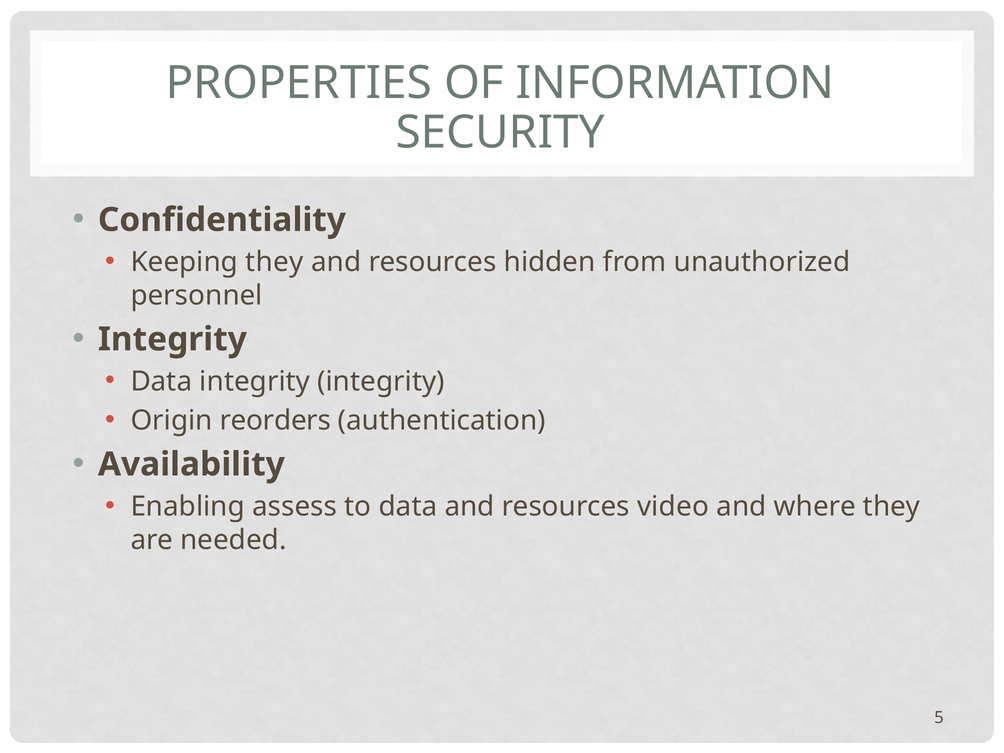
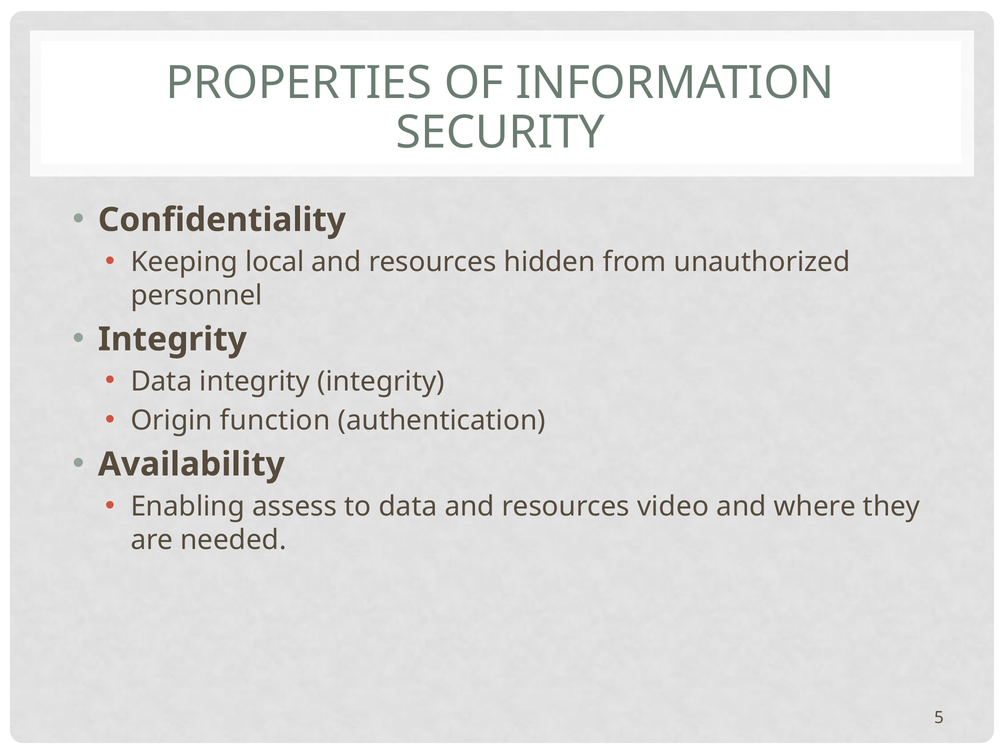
Keeping they: they -> local (275, 262)
reorders: reorders -> function (275, 420)
